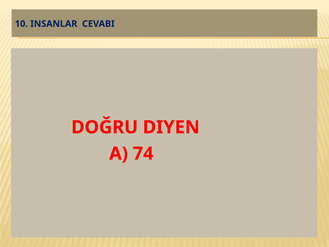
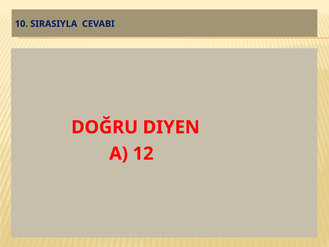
INSANLAR: INSANLAR -> SIRASIYLA (54, 24)
74: 74 -> 12 (143, 153)
